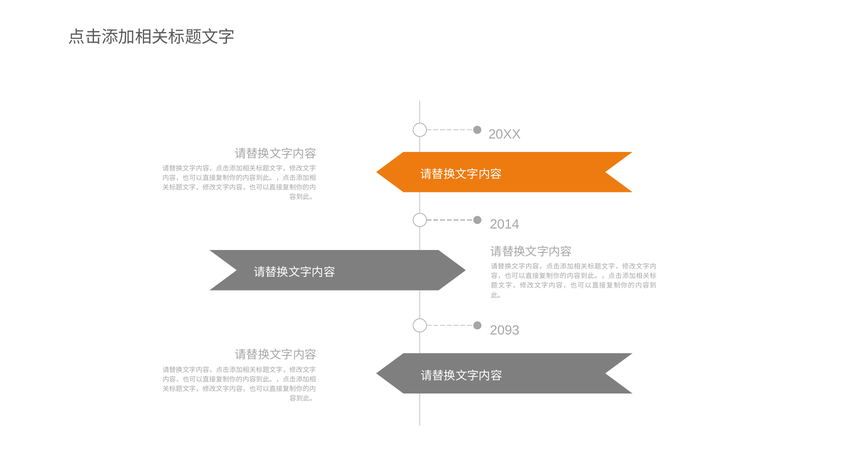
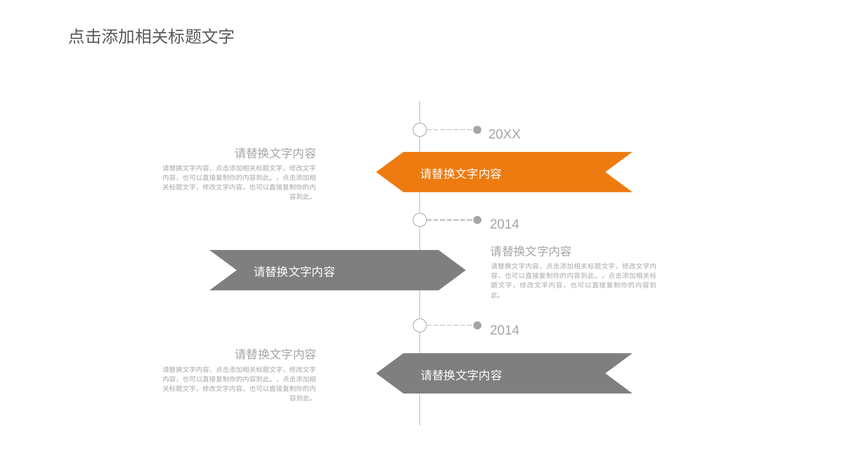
2093: 2093 -> 2014 (505, 330)
